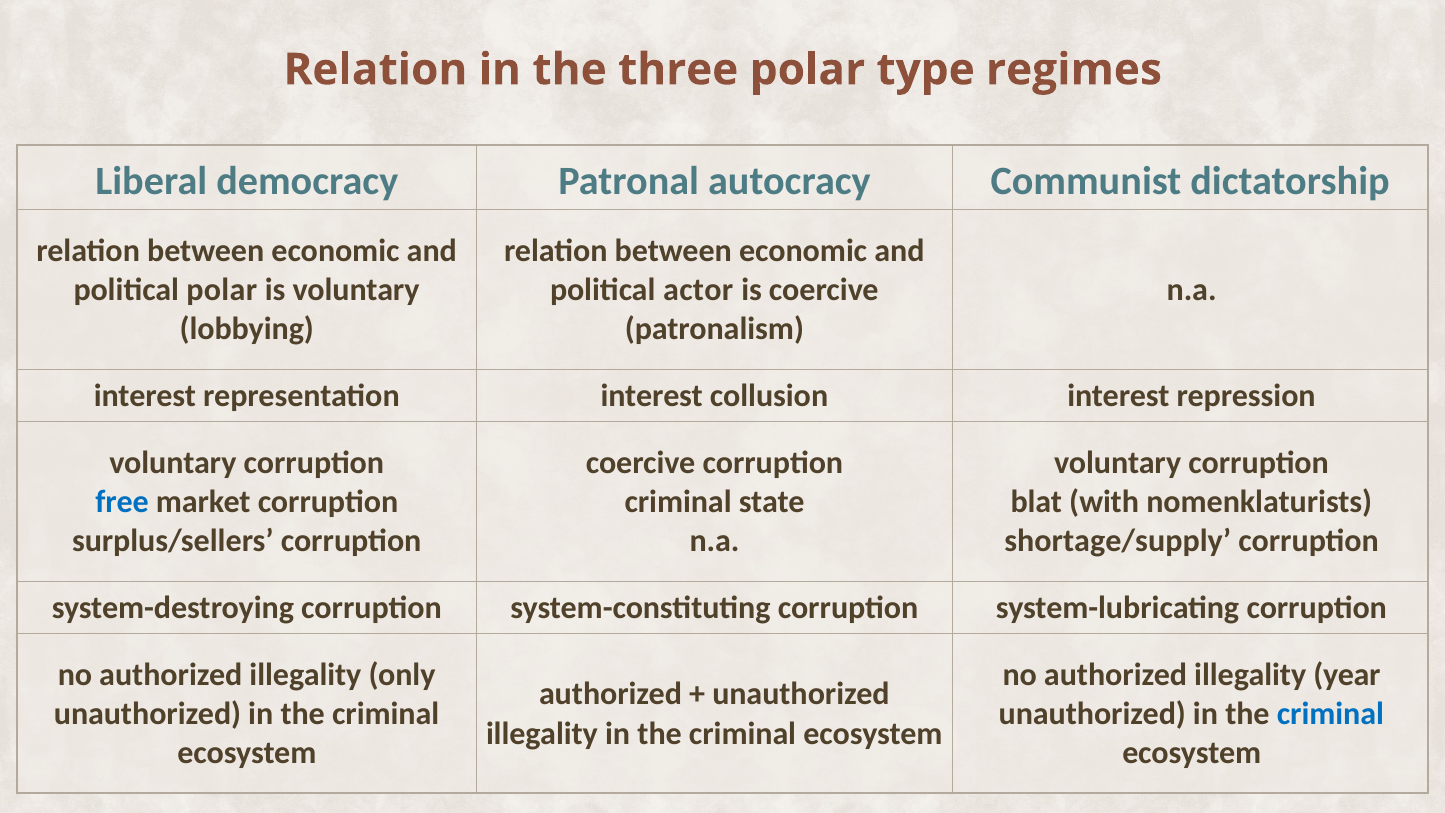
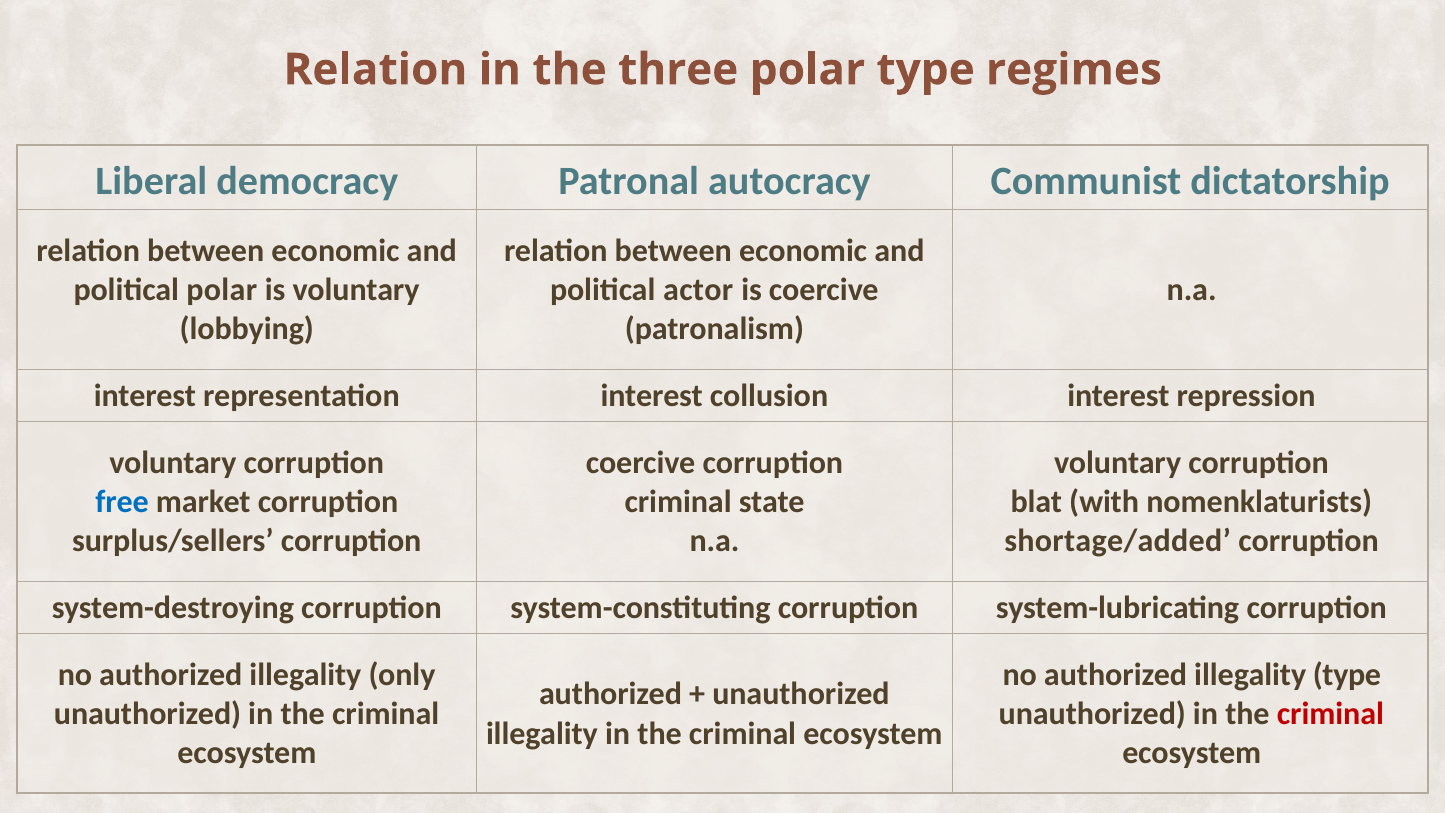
shortage/supply: shortage/supply -> shortage/added (1118, 541)
illegality year: year -> type (1347, 674)
criminal colour: blue -> red (1330, 714)
